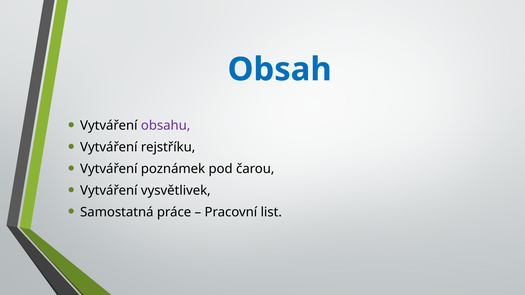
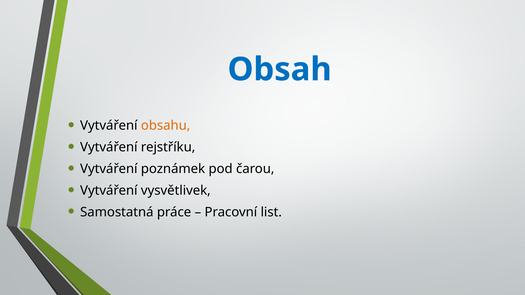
obsahu colour: purple -> orange (166, 126)
